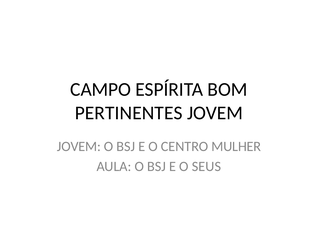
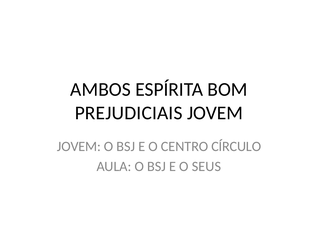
CAMPO: CAMPO -> AMBOS (101, 89)
PERTINENTES: PERTINENTES -> PREJUDICIAIS (129, 113)
MULHER: MULHER -> CÍRCULO (236, 146)
